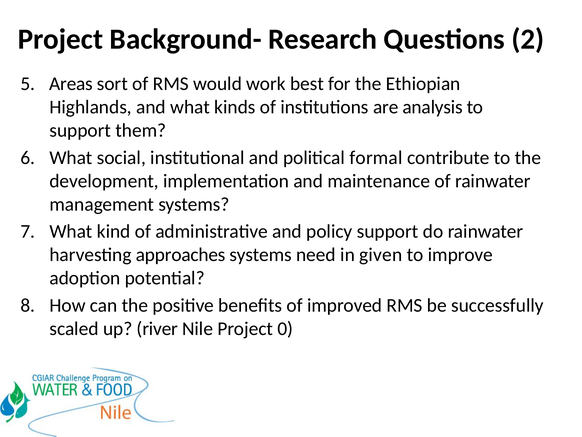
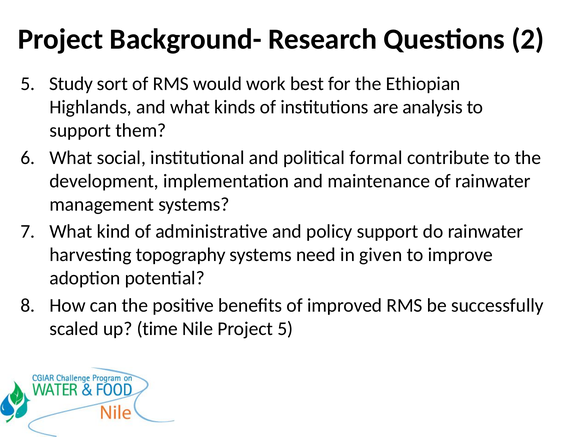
Areas: Areas -> Study (71, 84)
approaches: approaches -> topography (181, 255)
river: river -> time (157, 328)
Project 0: 0 -> 5 (285, 328)
